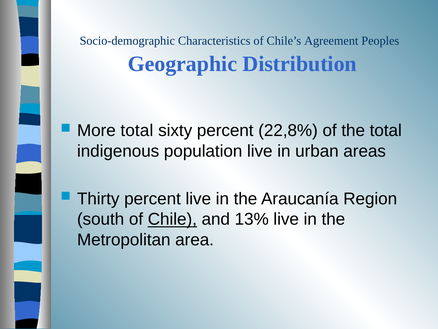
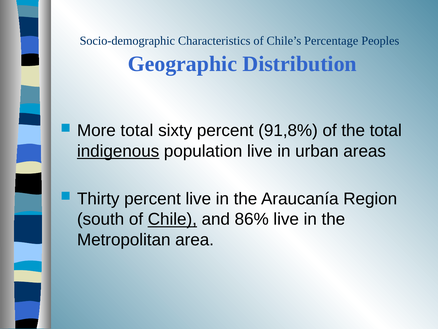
Agreement: Agreement -> Percentage (331, 41)
22,8%: 22,8% -> 91,8% (288, 130)
indigenous underline: none -> present (118, 151)
13%: 13% -> 86% (252, 219)
